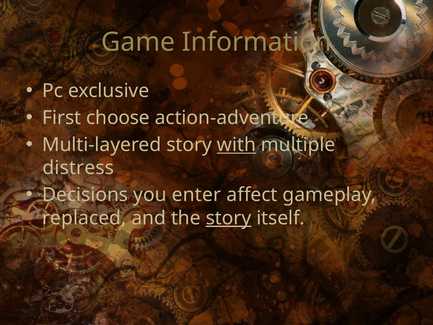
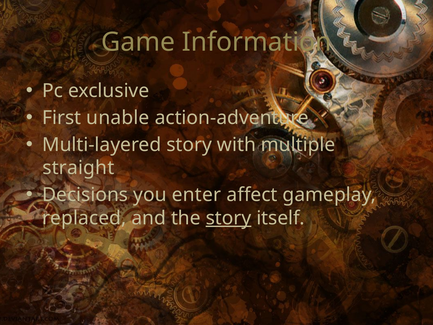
choose: choose -> unable (118, 118)
with underline: present -> none (236, 145)
distress: distress -> straight (78, 168)
